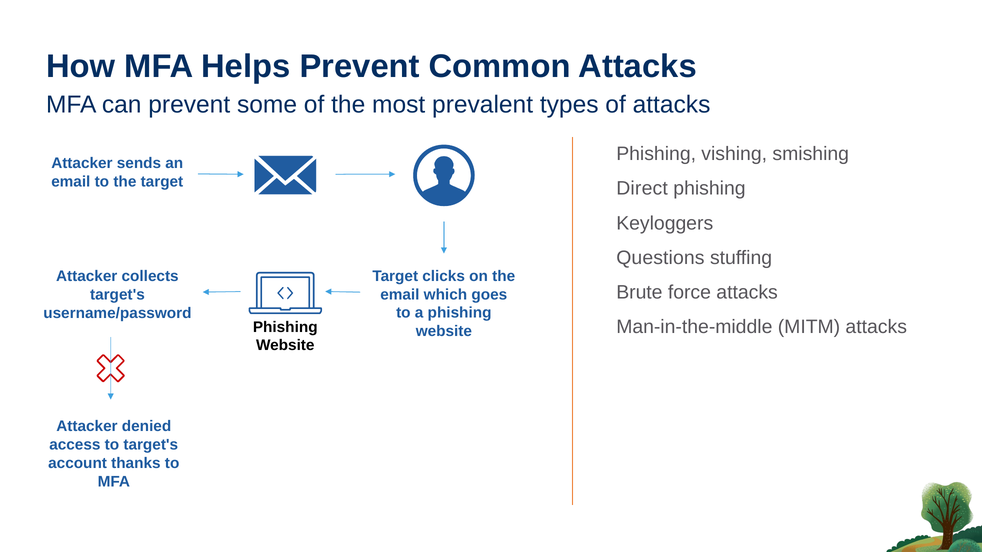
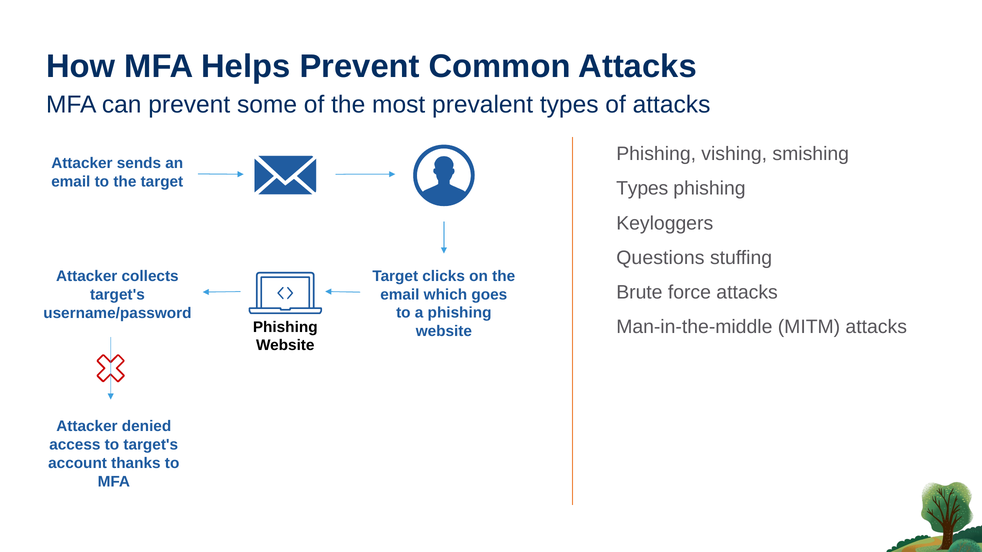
Direct: Direct -> Types (642, 189)
